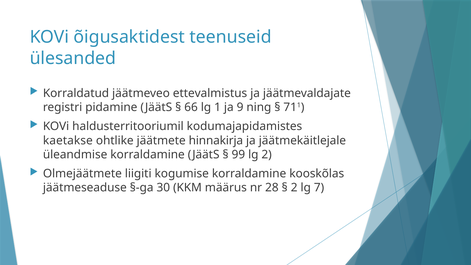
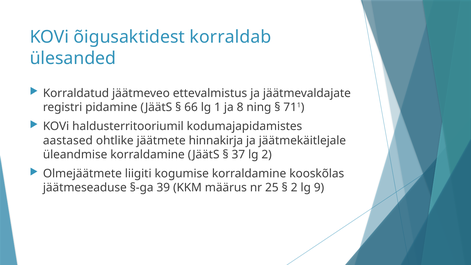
teenuseid: teenuseid -> korraldab (230, 37)
9: 9 -> 8 (240, 107)
kaetakse: kaetakse -> aastased (68, 140)
99: 99 -> 37 (238, 155)
30: 30 -> 39 (163, 188)
28: 28 -> 25 (272, 188)
7: 7 -> 9 (319, 188)
